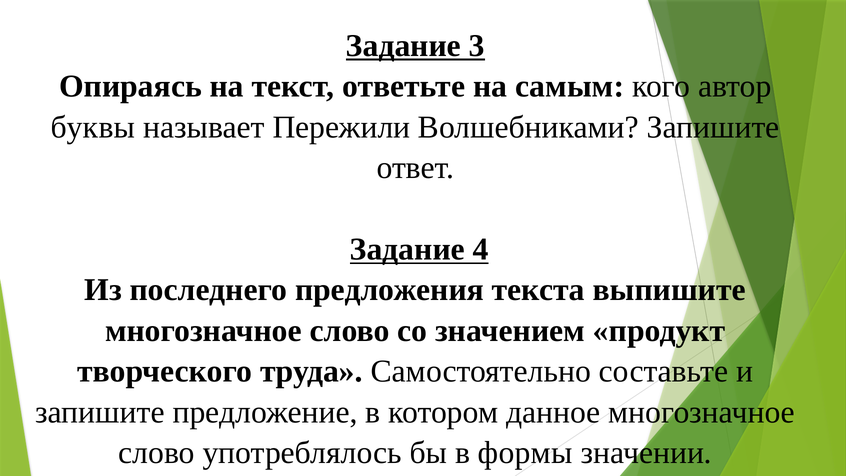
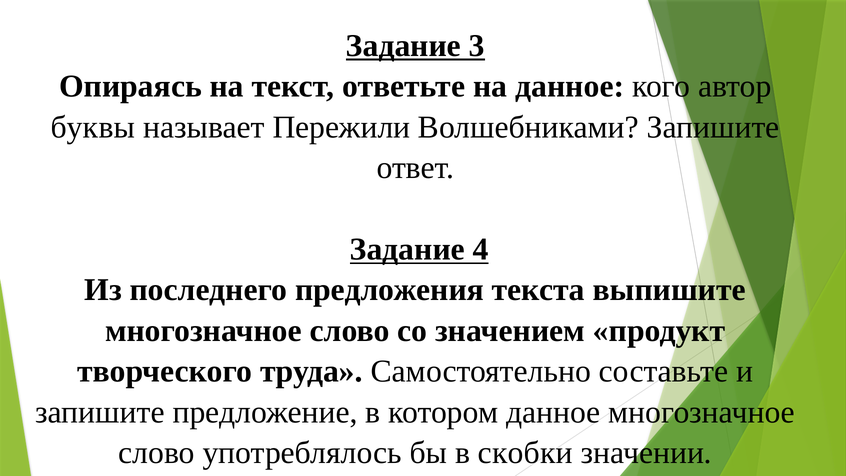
на самым: самым -> данное (570, 86)
формы: формы -> скобки (525, 453)
